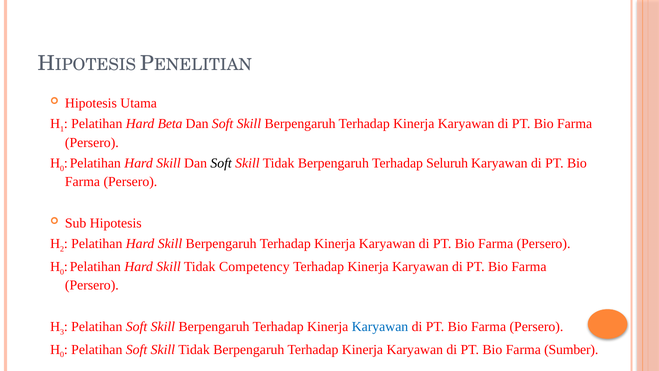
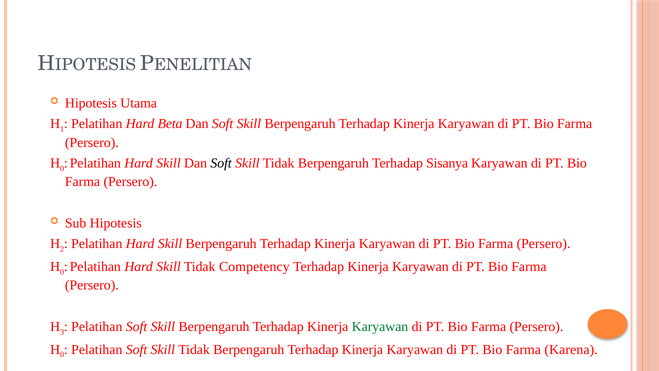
Seluruh: Seluruh -> Sisanya (447, 163)
Karyawan colour: blue -> green (380, 326)
Sumber: Sumber -> Karena (571, 349)
